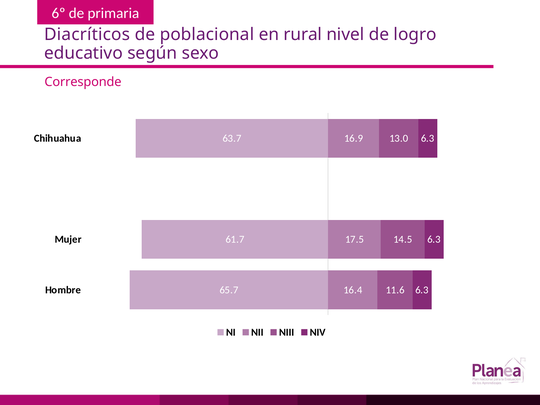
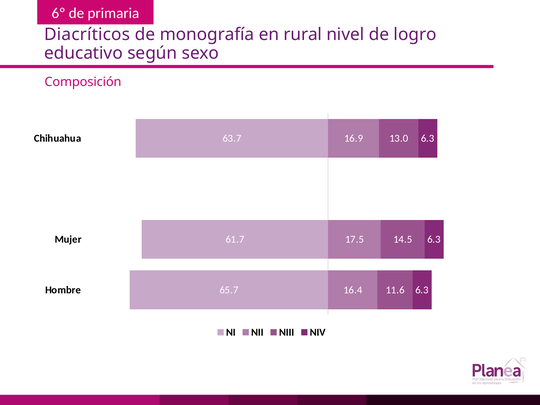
poblacional: poblacional -> monografía (207, 34)
Corresponde: Corresponde -> Composición (83, 82)
